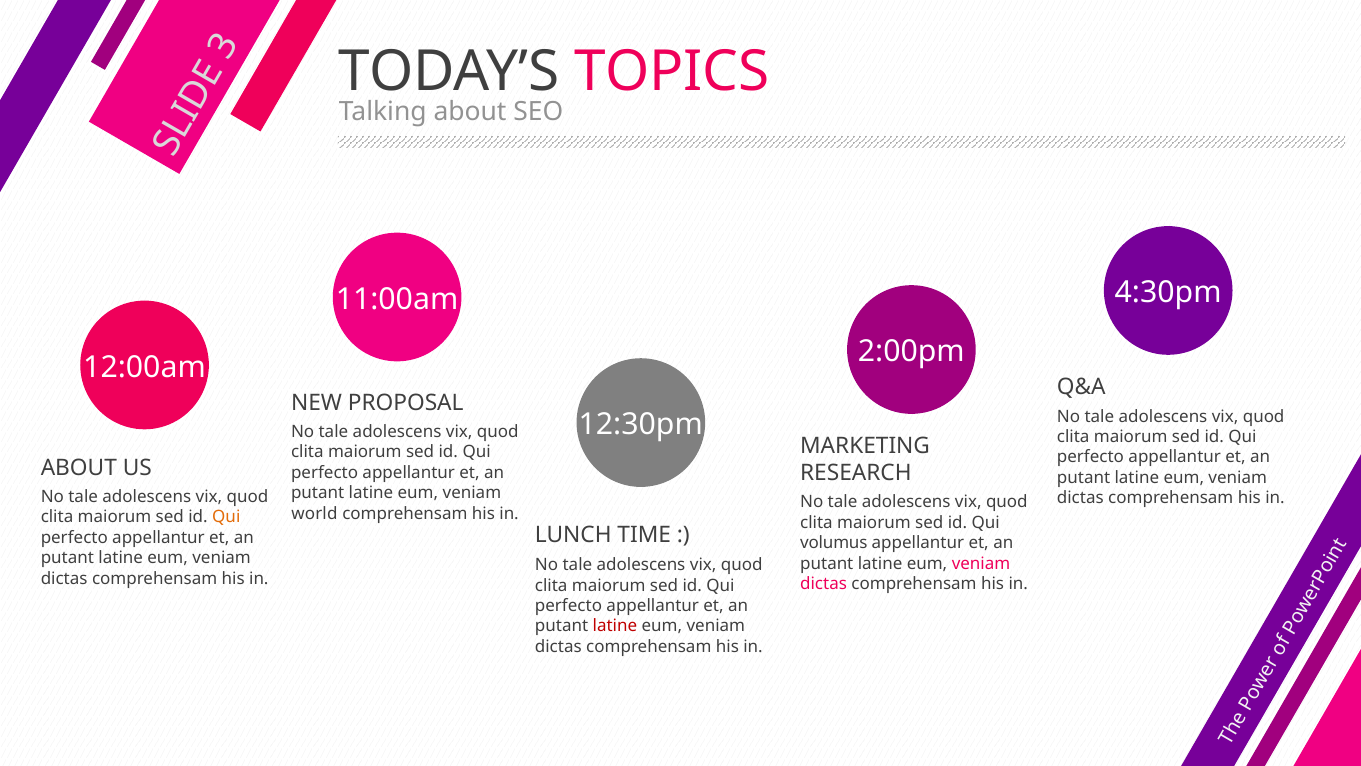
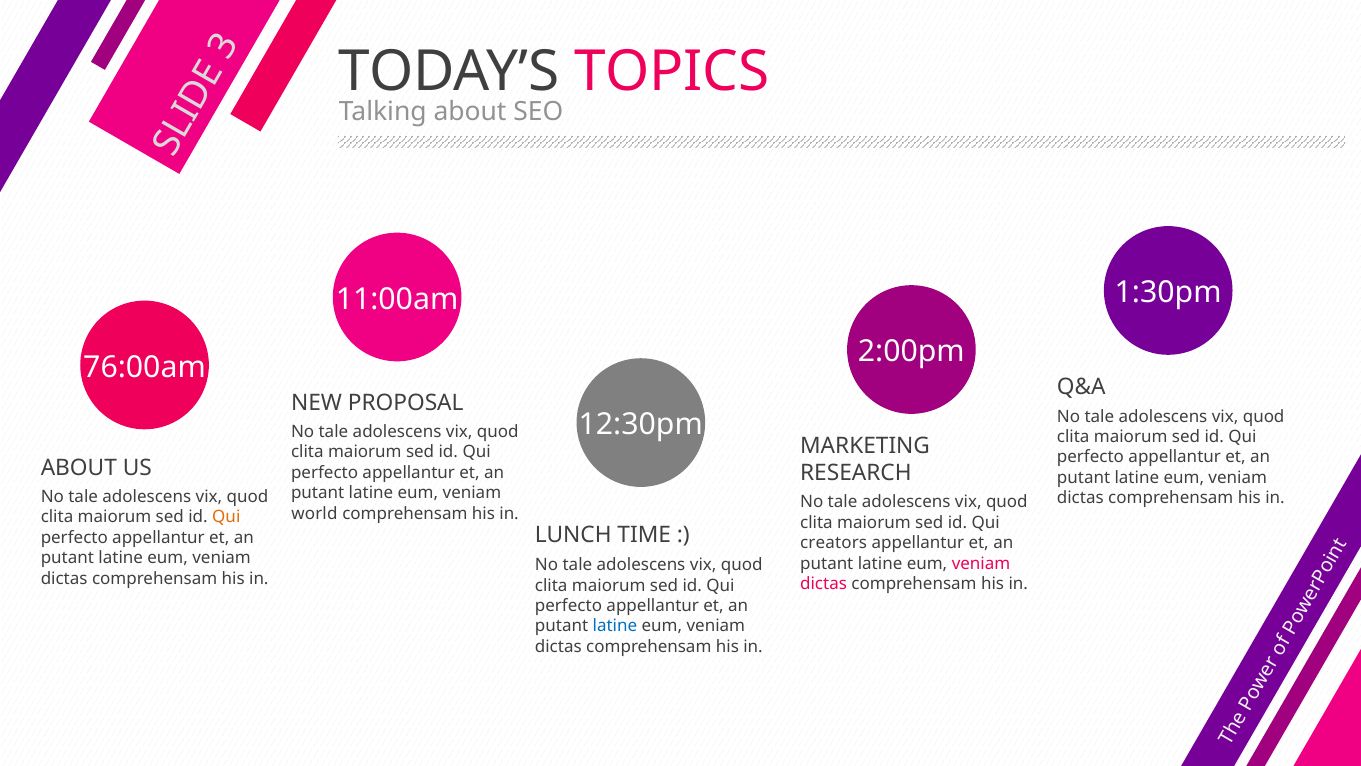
4:30pm: 4:30pm -> 1:30pm (1168, 292)
12:00am: 12:00am -> 76:00am (145, 367)
volumus: volumus -> creators (834, 543)
latine colour: red -> blue (615, 626)
